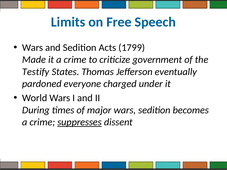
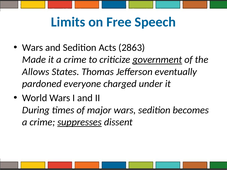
1799: 1799 -> 2863 (132, 48)
government underline: none -> present (157, 60)
Testify: Testify -> Allows (36, 72)
